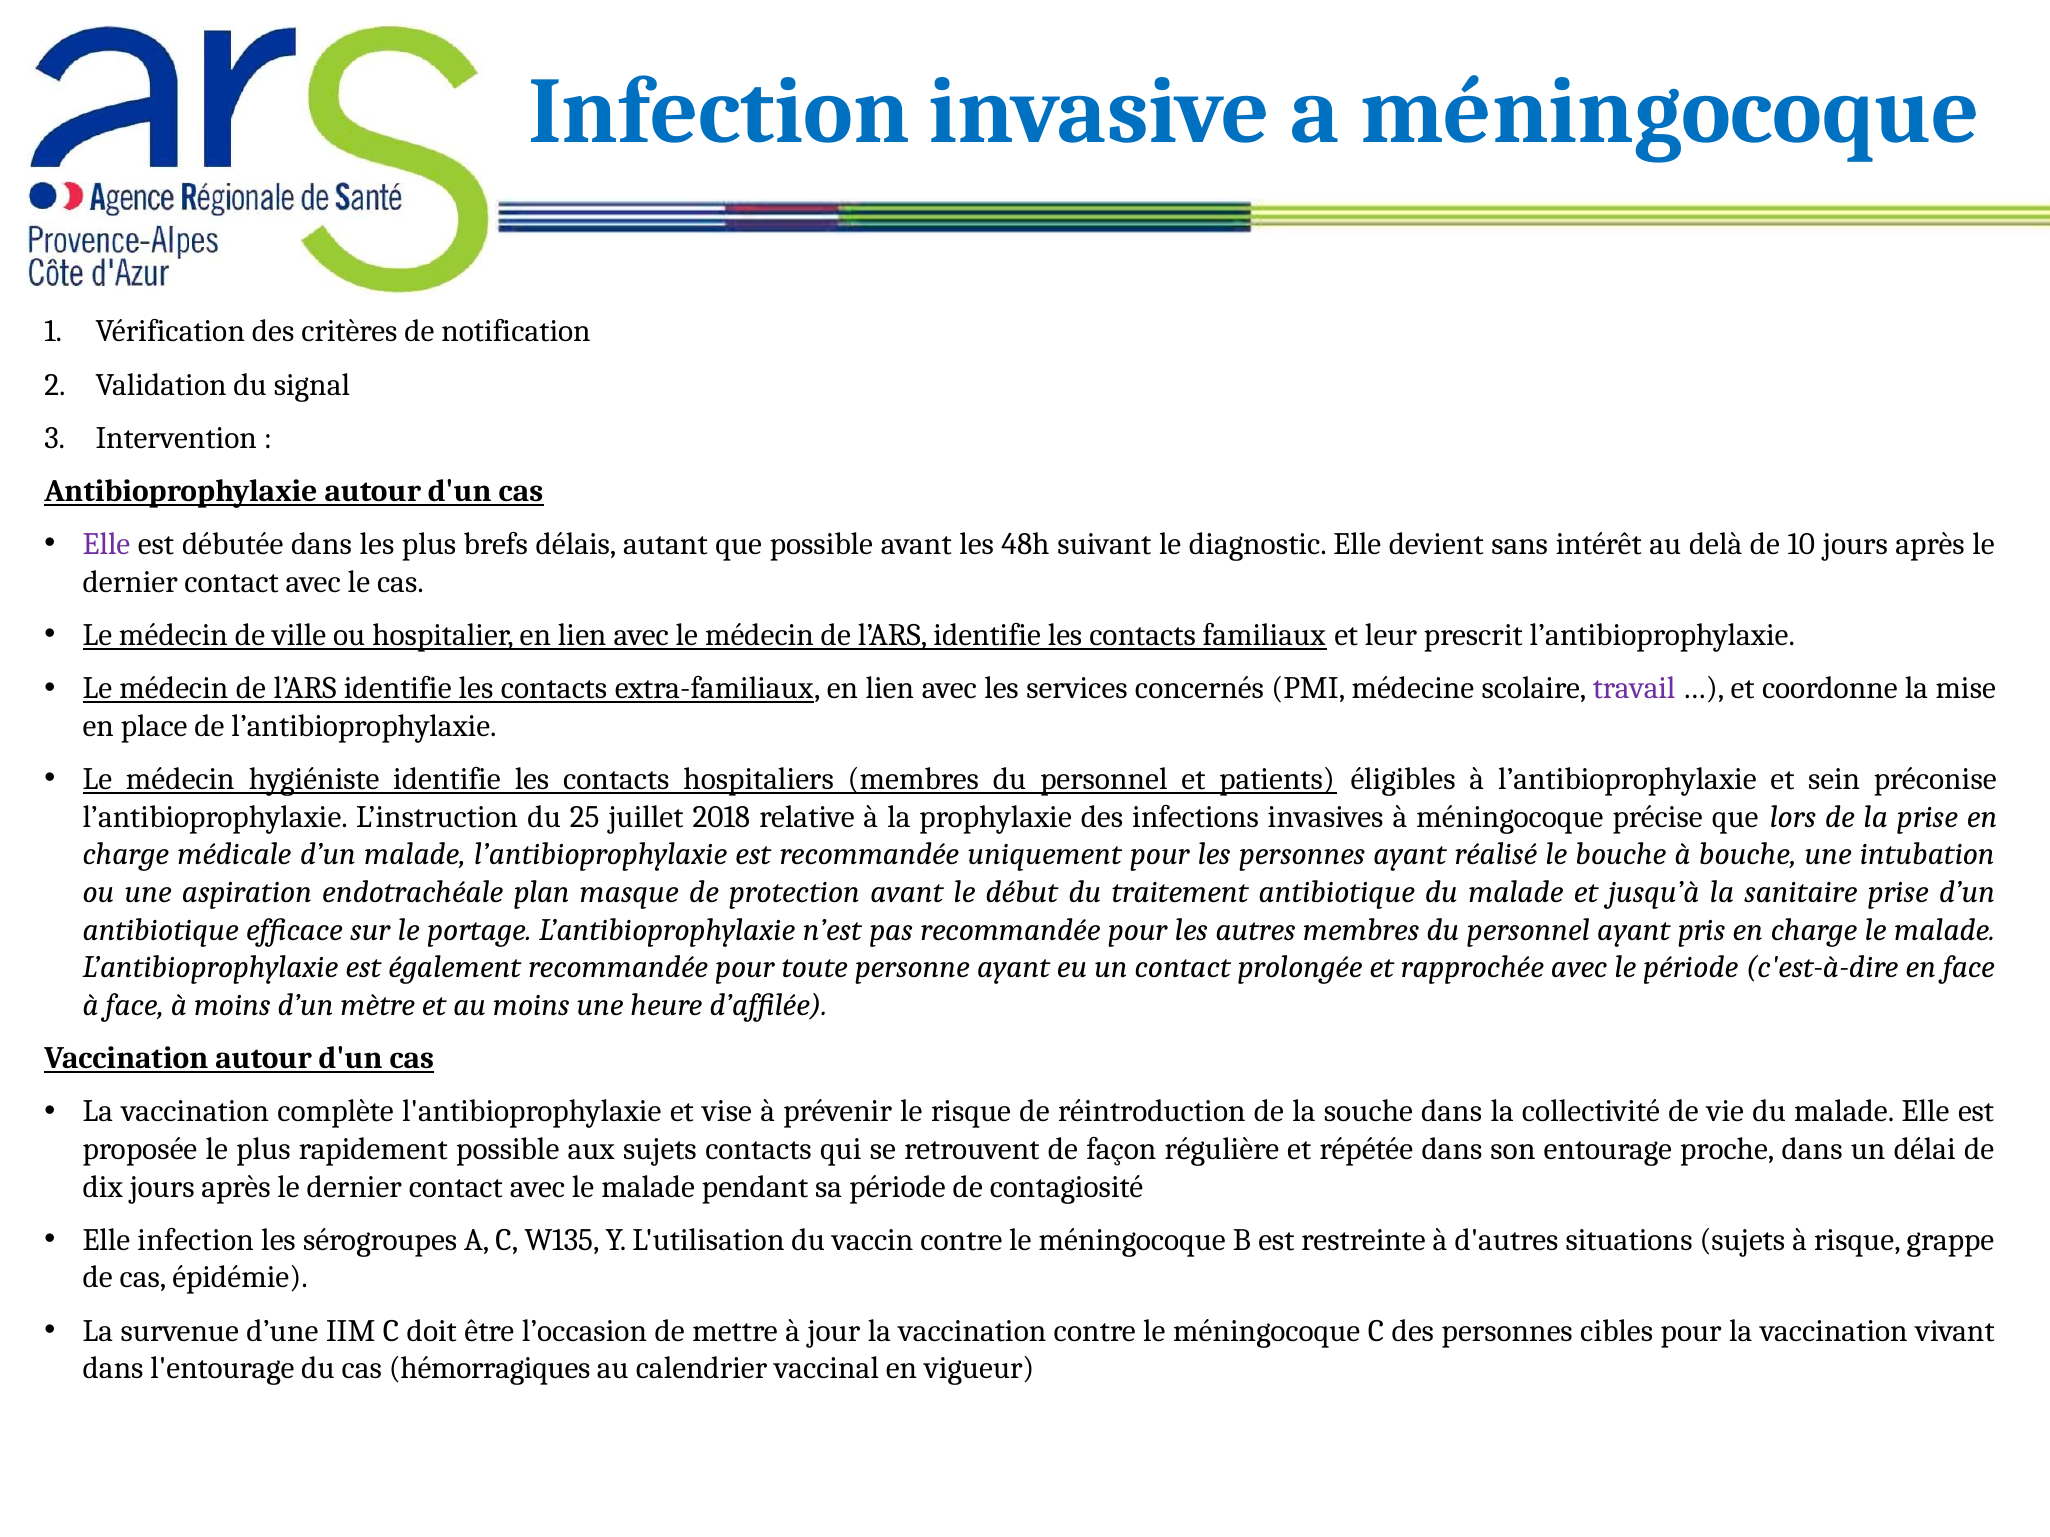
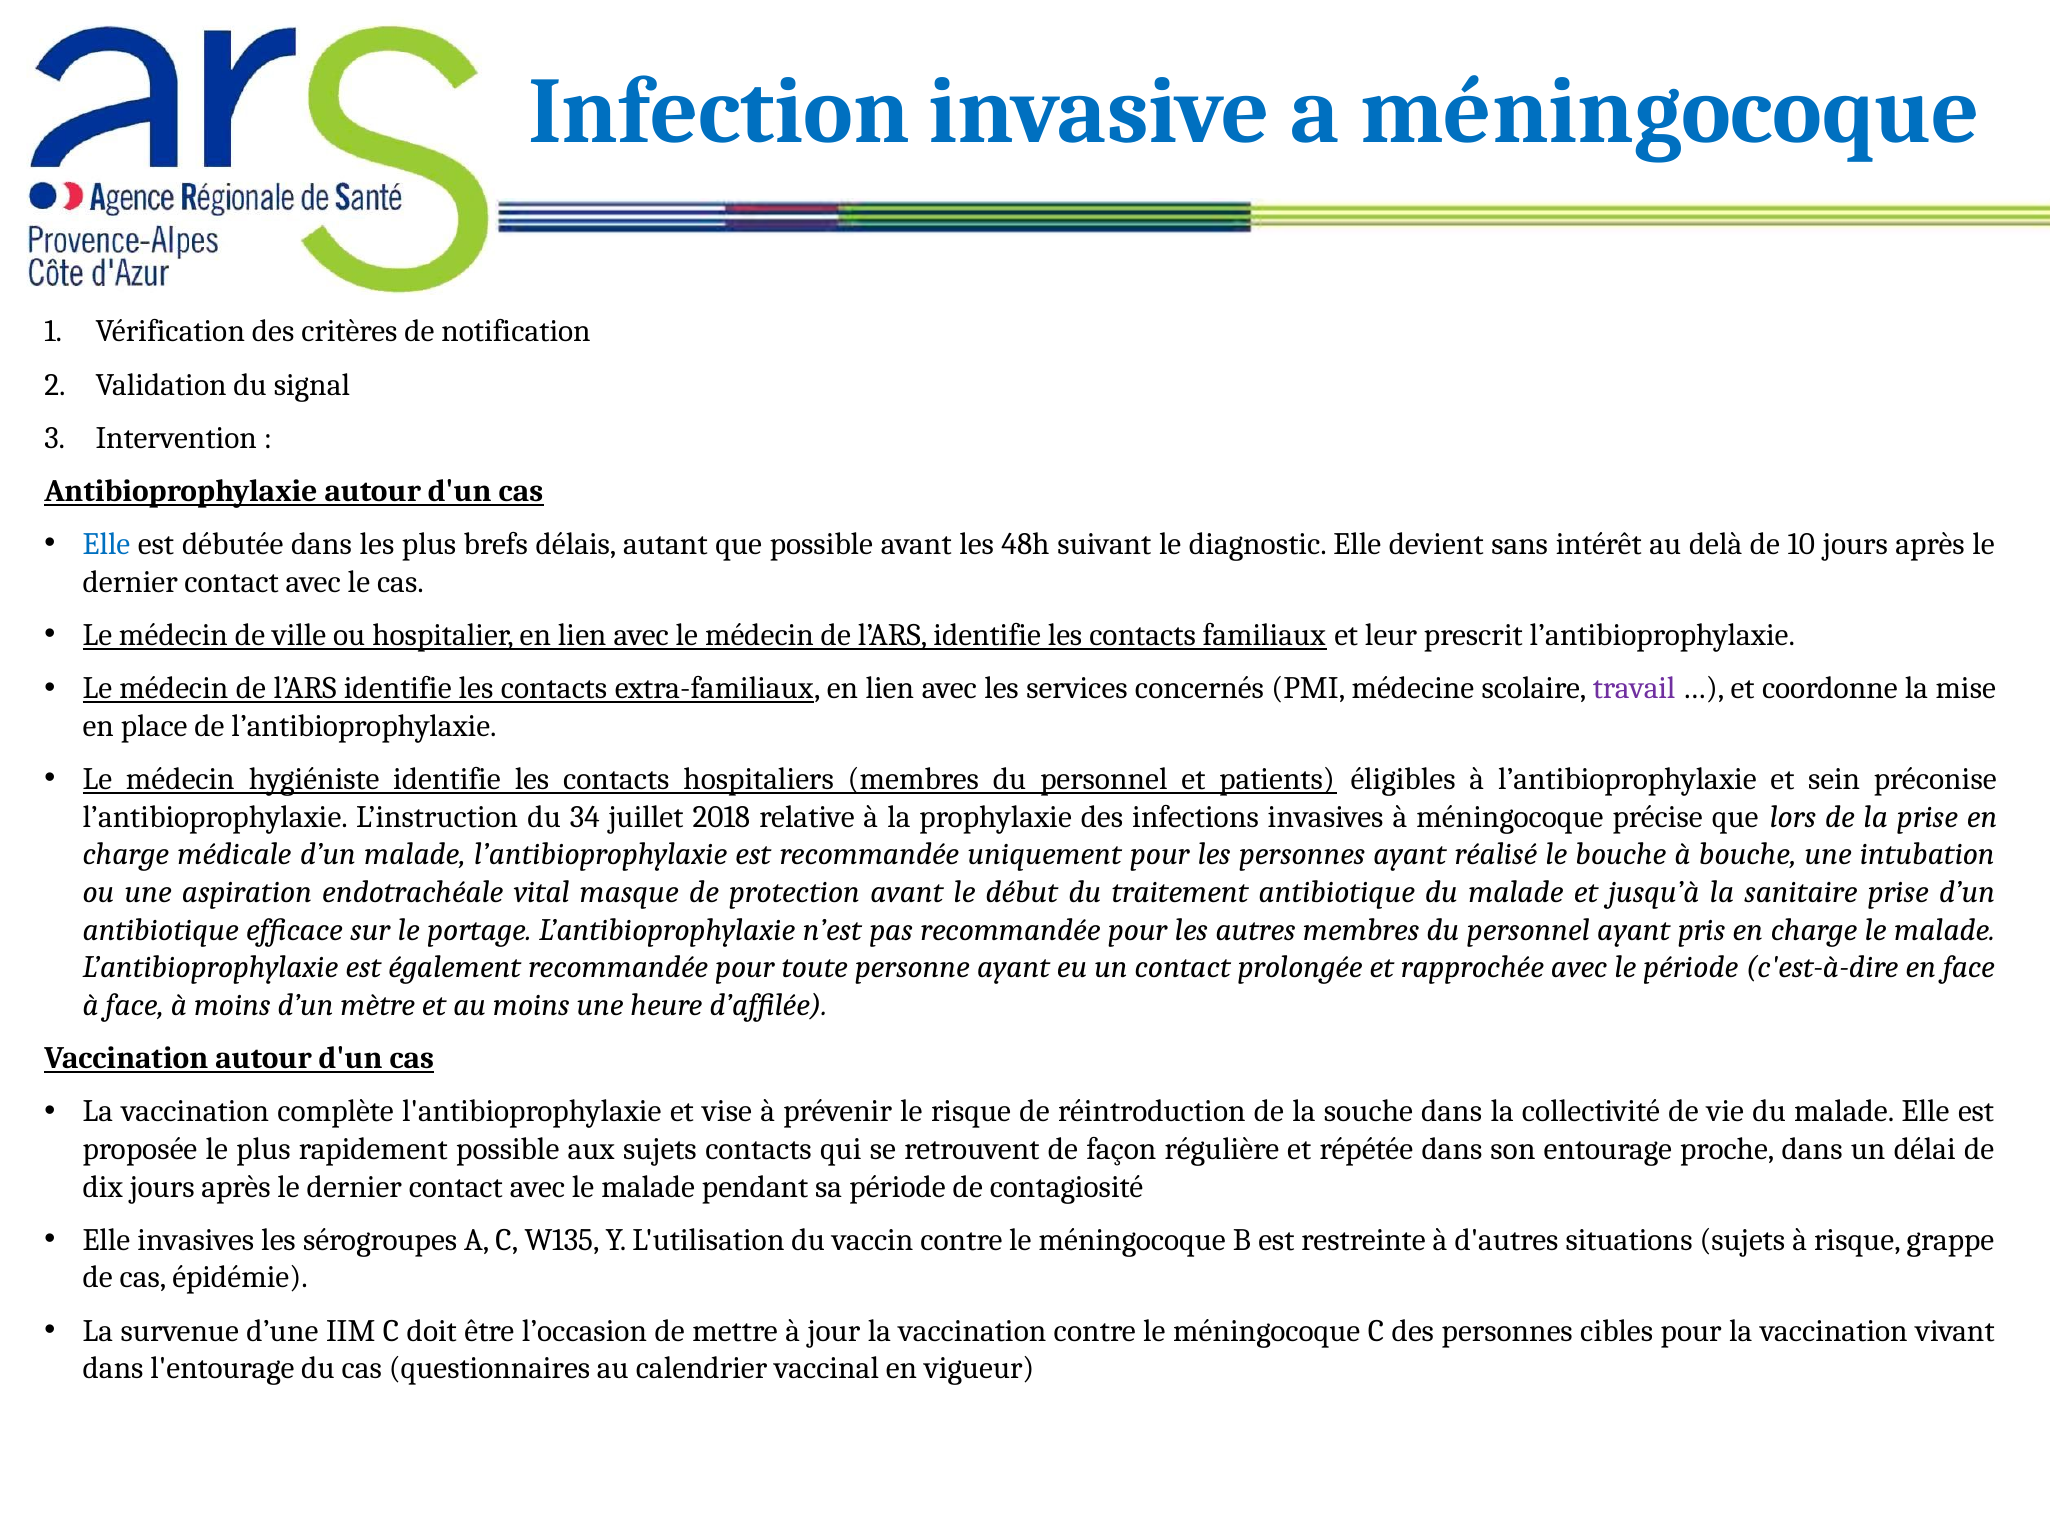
Elle colour: purple -> blue (107, 545)
25: 25 -> 34 (585, 817)
plan: plan -> vital (542, 892)
Elle infection: infection -> invasives (196, 1240)
hémorragiques: hémorragiques -> questionnaires (489, 1369)
